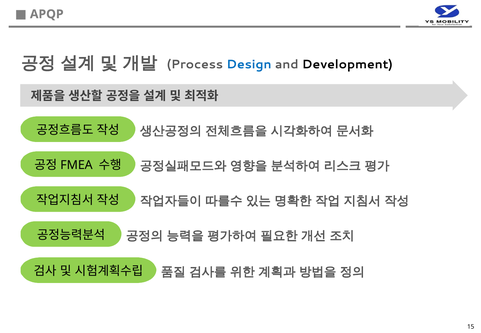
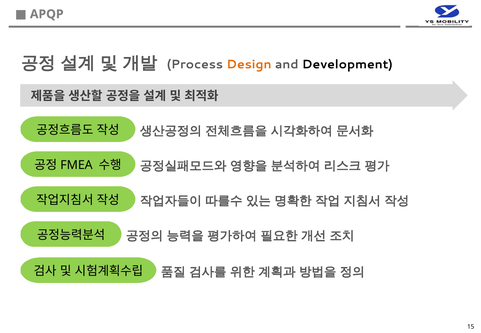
Design colour: blue -> orange (249, 64)
